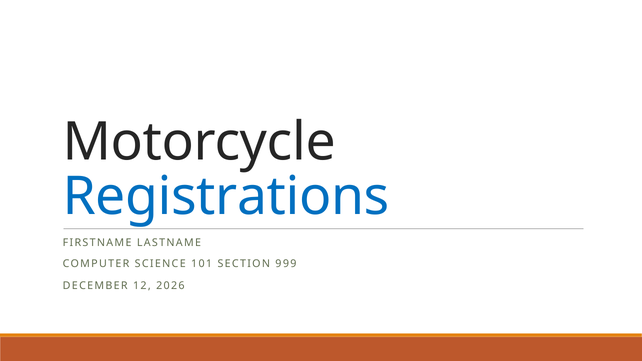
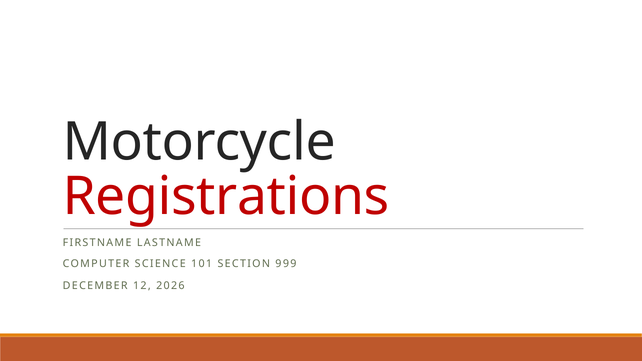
Registrations colour: blue -> red (226, 197)
